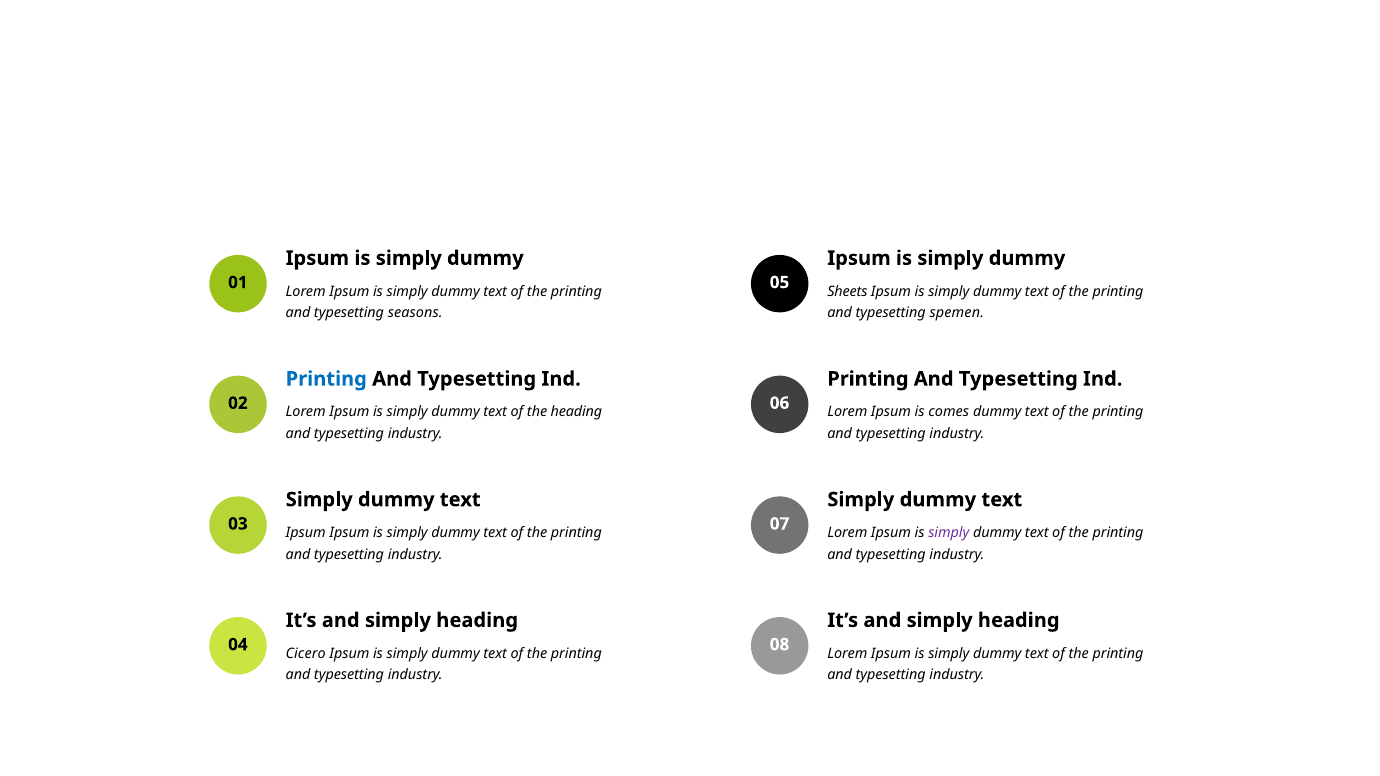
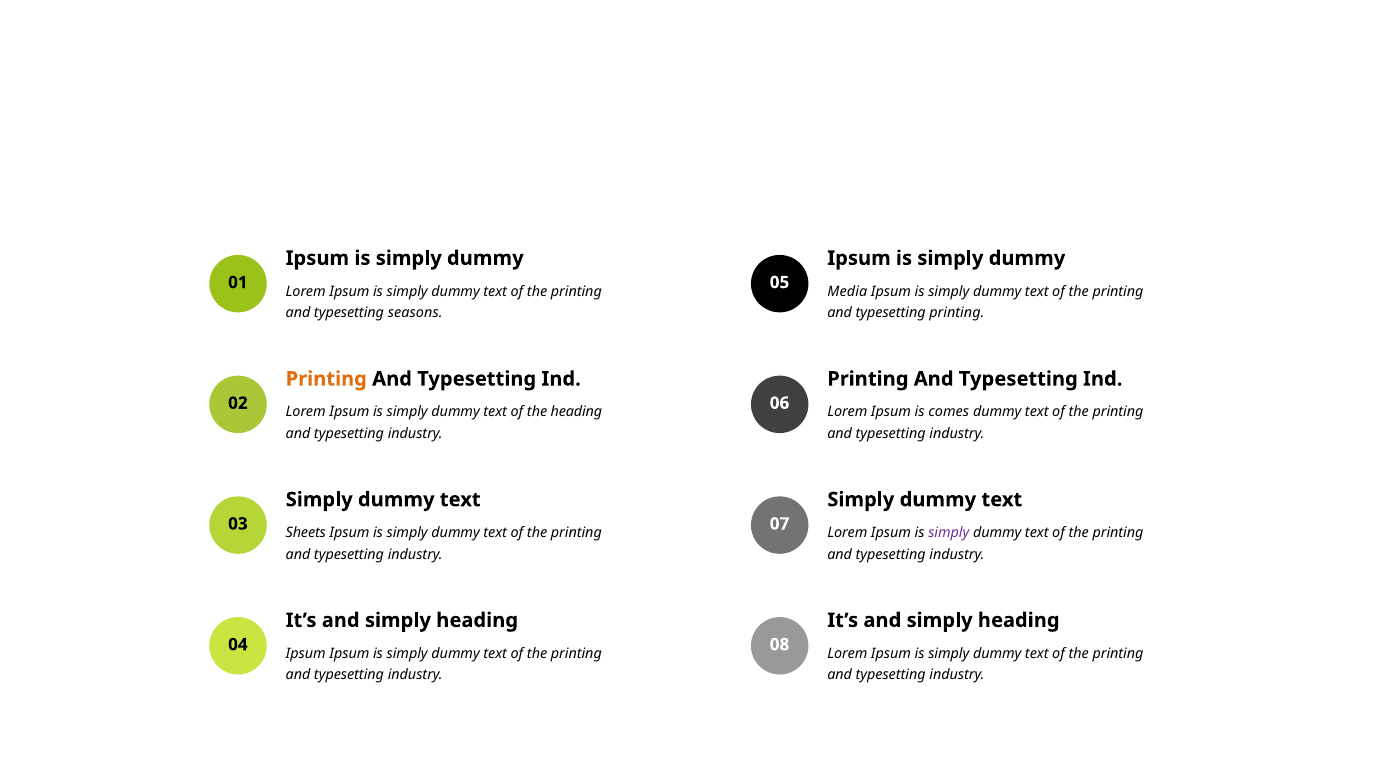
Sheets: Sheets -> Media (847, 292)
typesetting spemen: spemen -> printing (957, 313)
Printing colour: blue -> orange (326, 379)
03 Ipsum: Ipsum -> Sheets (306, 533)
04 Cicero: Cicero -> Ipsum (306, 654)
